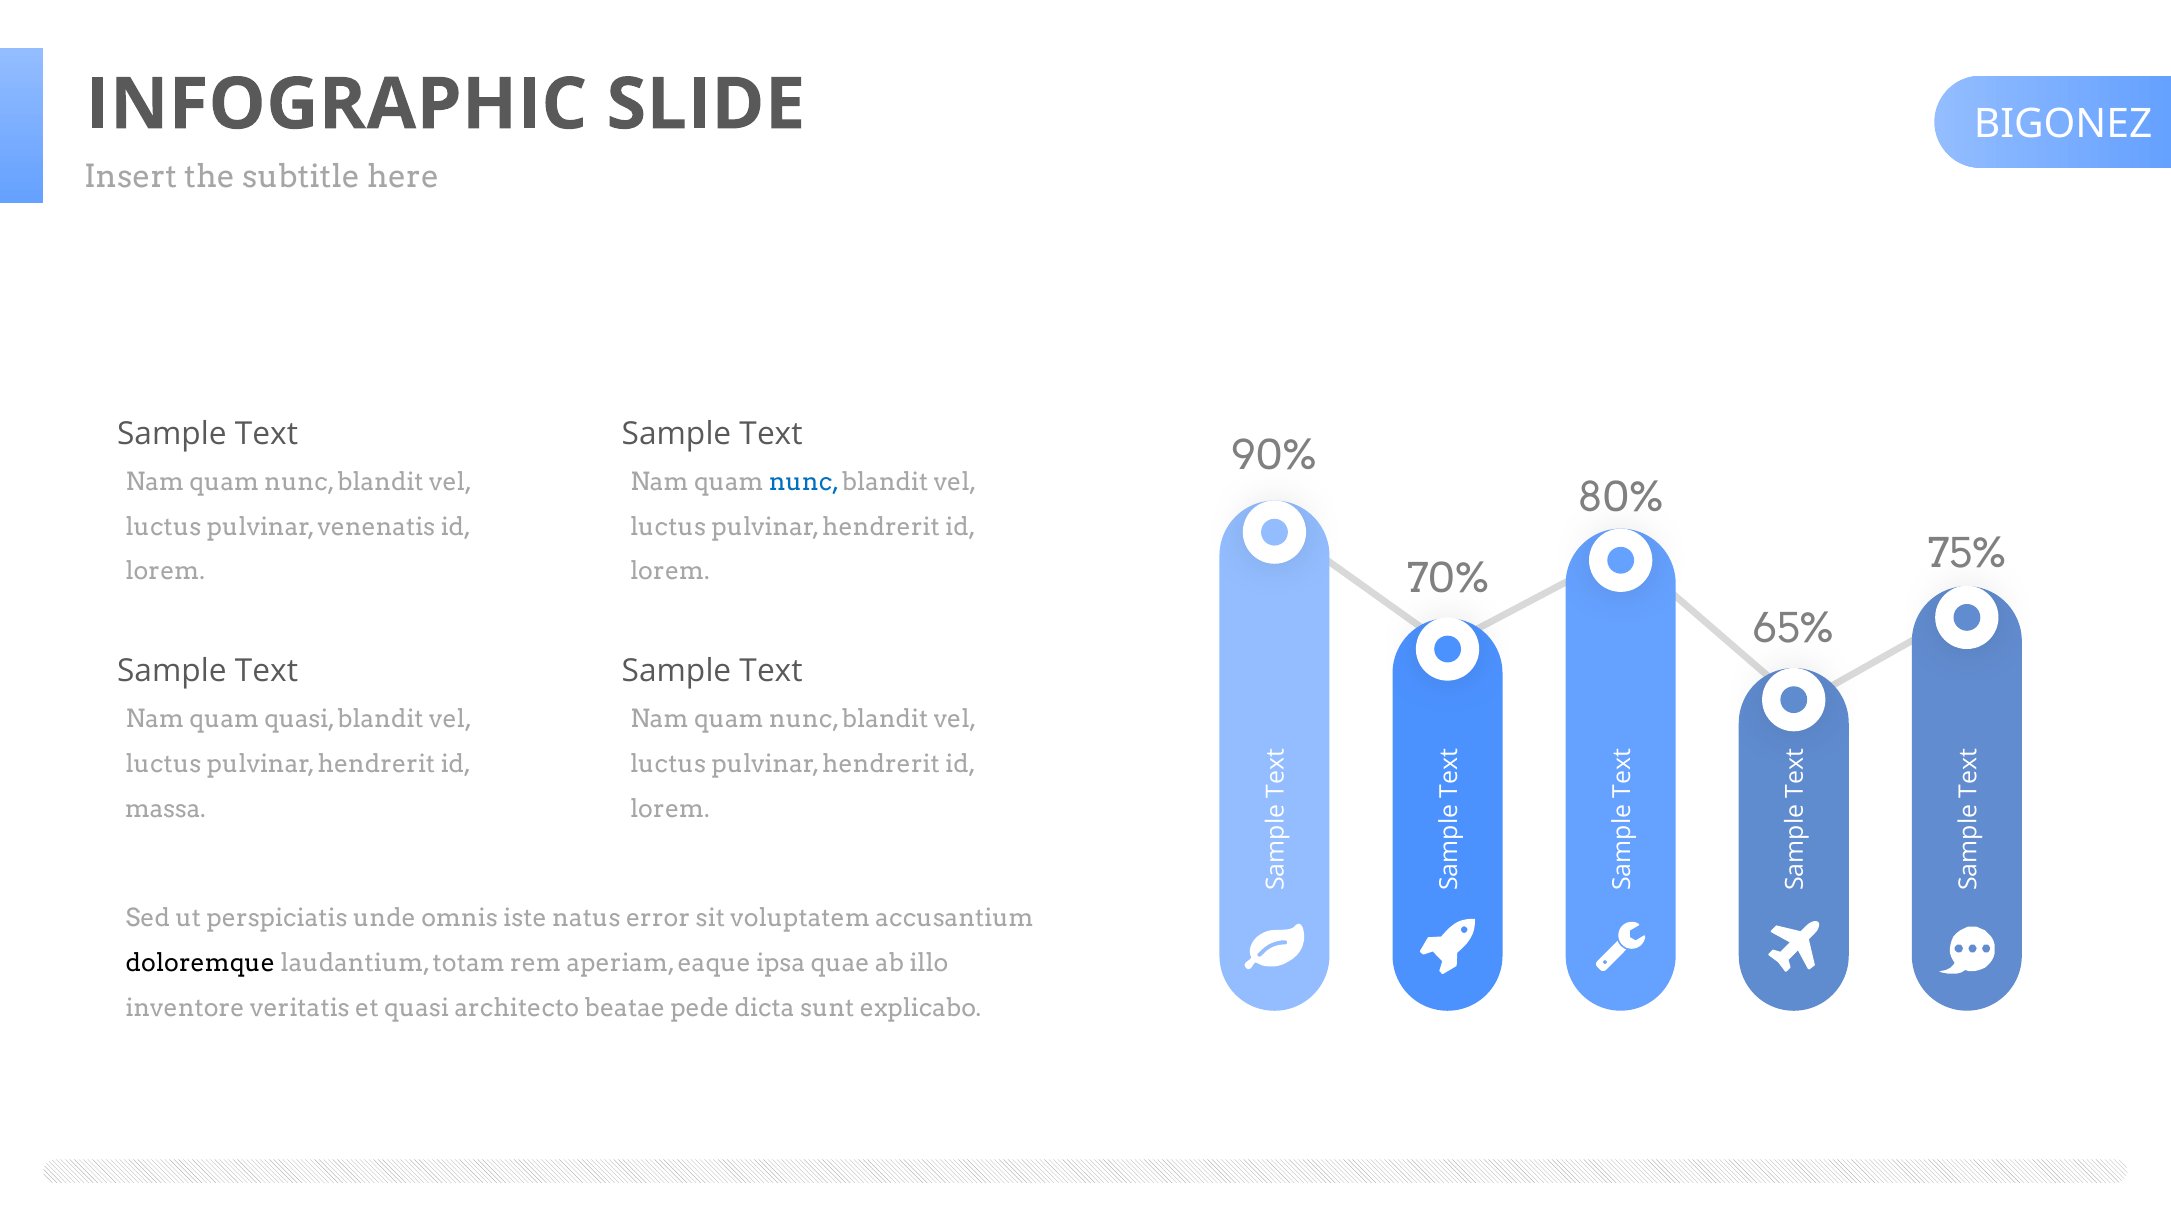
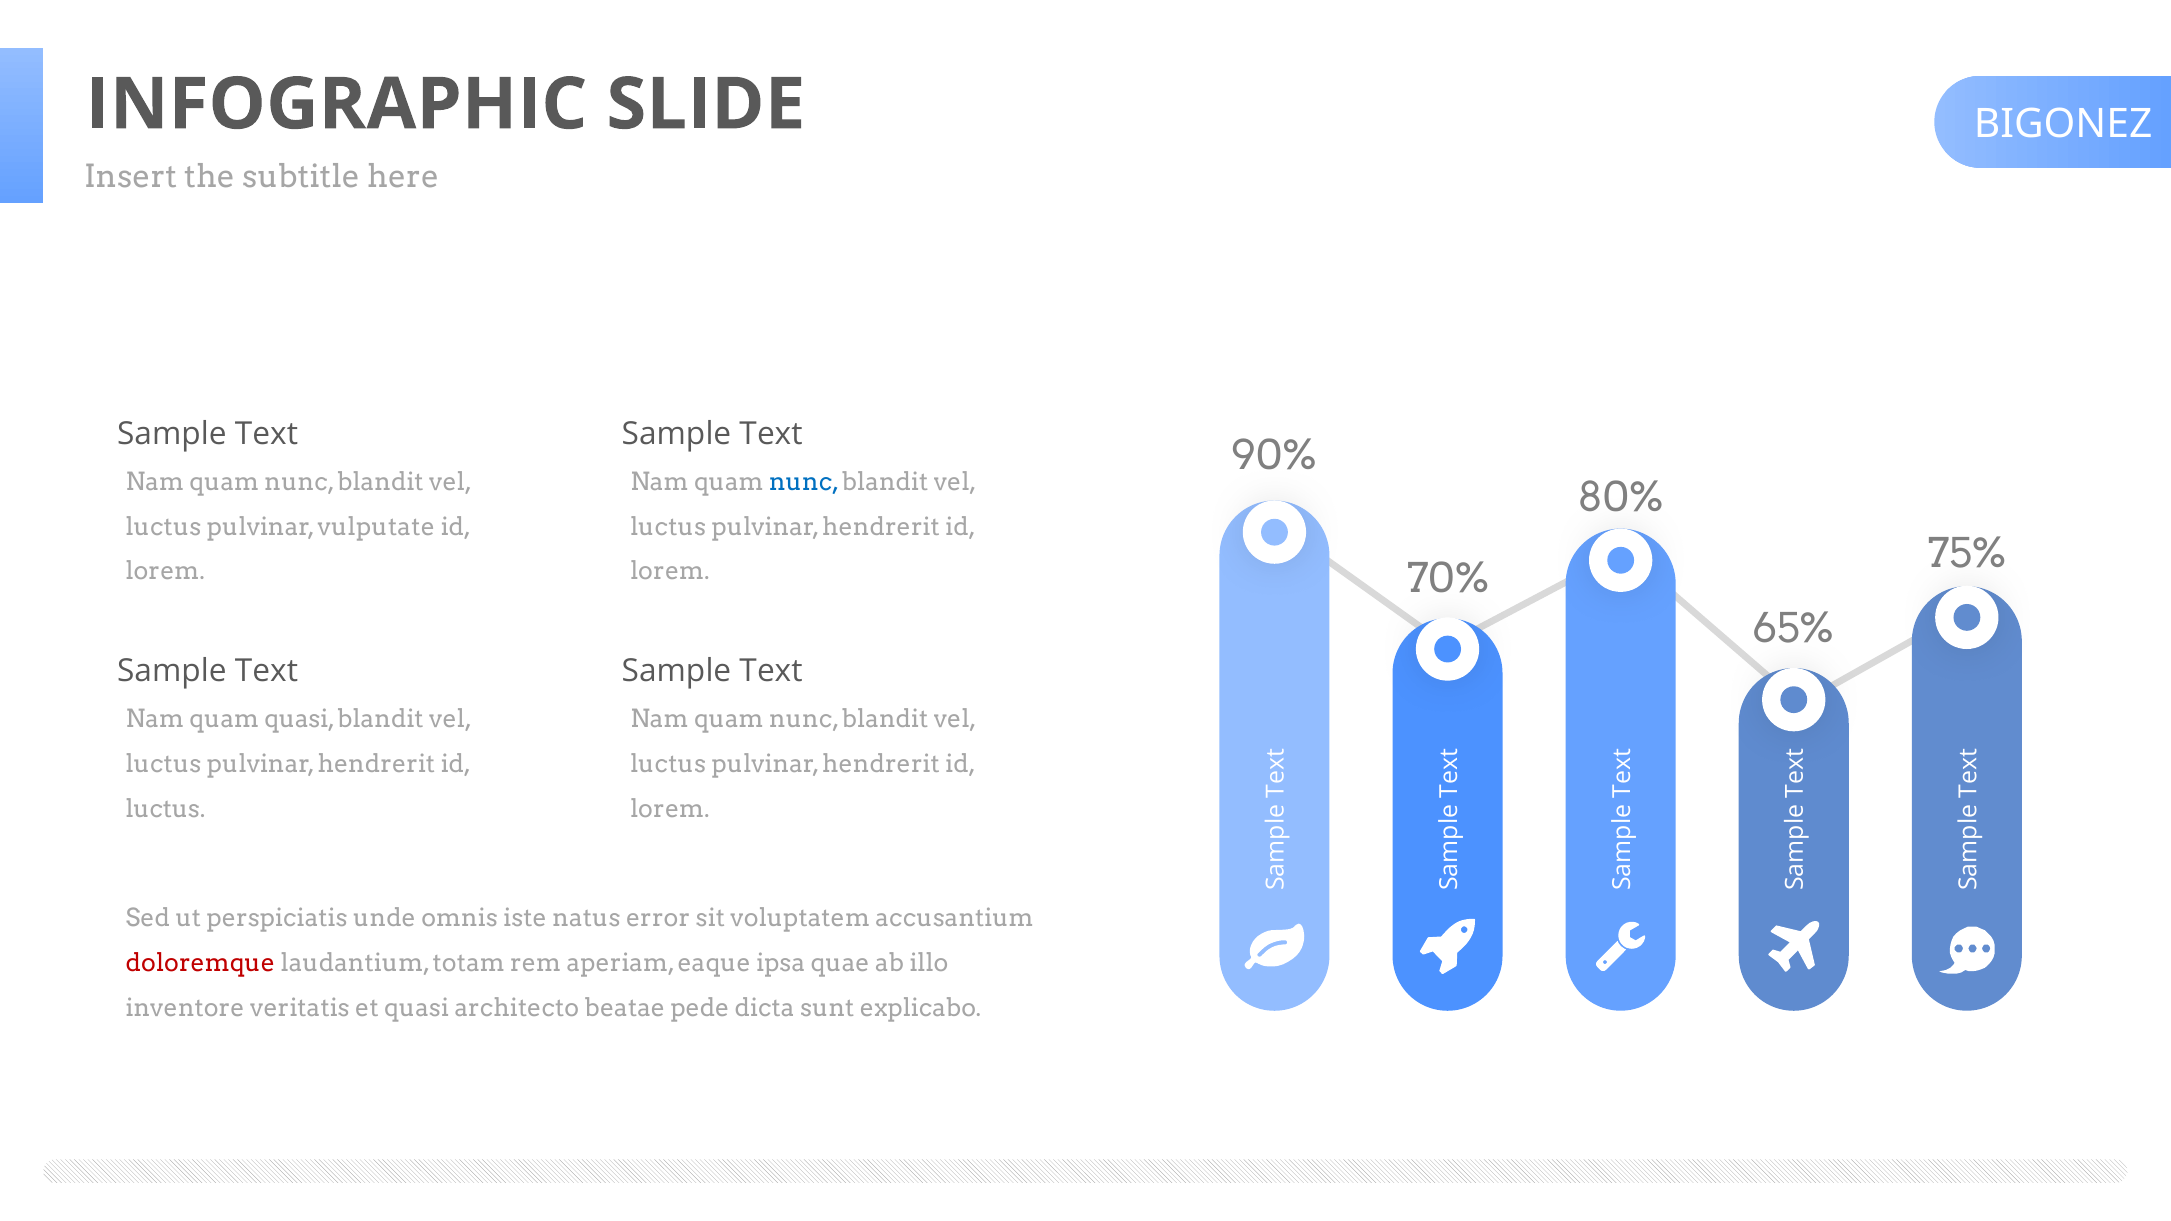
venenatis: venenatis -> vulputate (376, 527)
massa: massa -> luctus (165, 809)
doloremque colour: black -> red (200, 964)
